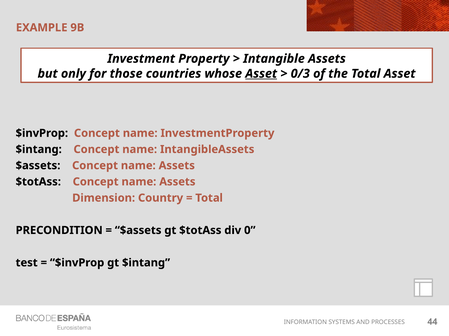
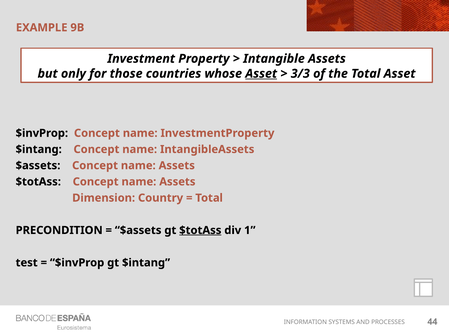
0/3: 0/3 -> 3/3 (300, 74)
$totAss underline: none -> present (200, 231)
0: 0 -> 1 (250, 231)
